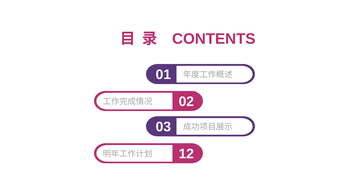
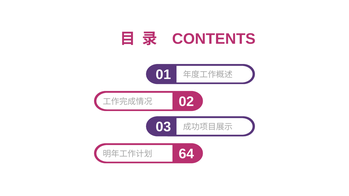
12: 12 -> 64 (186, 154)
